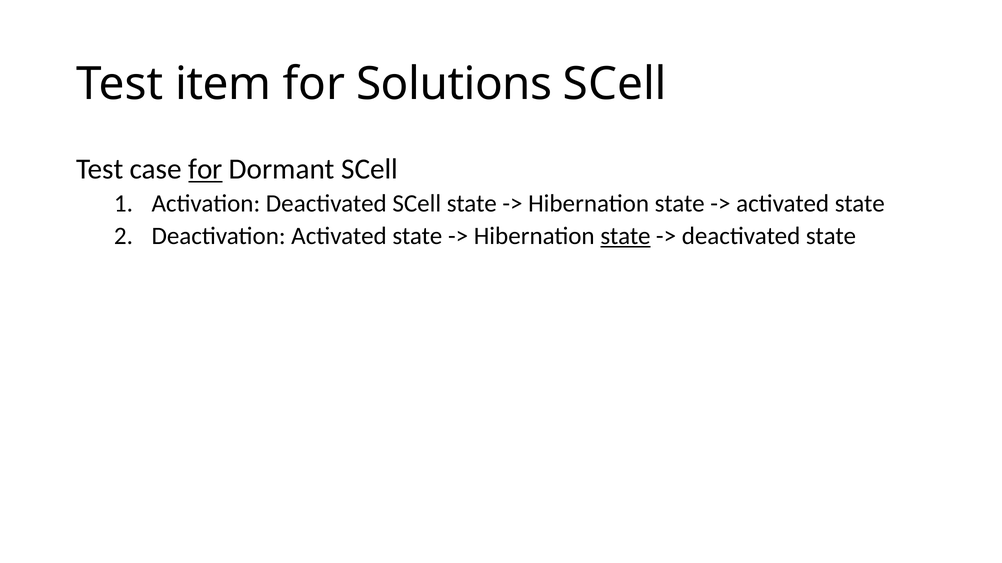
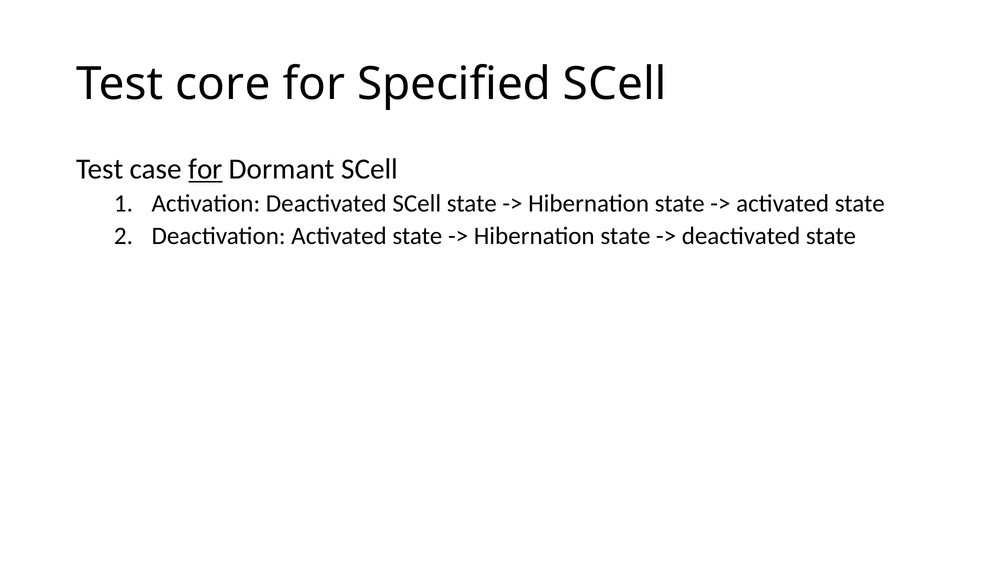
item: item -> core (223, 84)
Solutions: Solutions -> Specified (454, 84)
state underline: present -> none (625, 236)
